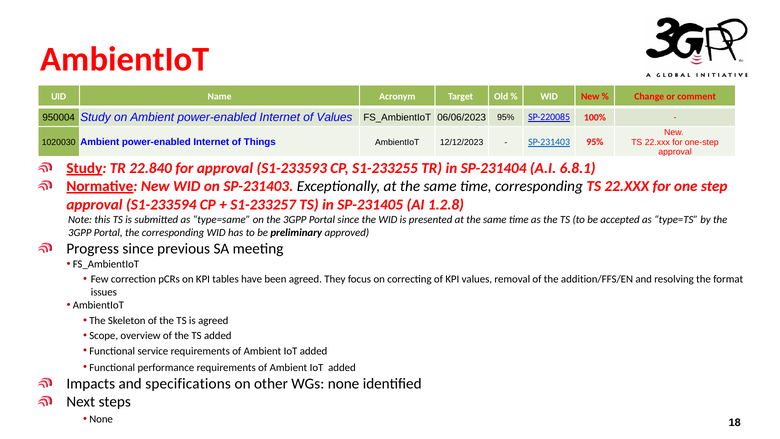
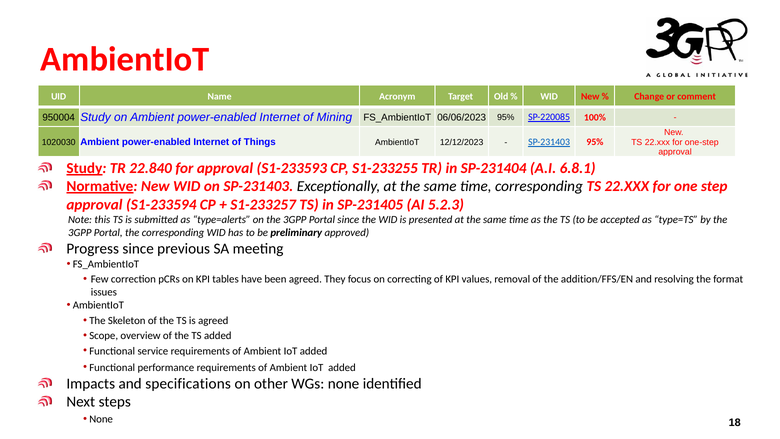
of Values: Values -> Mining (334, 117)
1.2.8: 1.2.8 -> 5.2.3 (446, 204)
type=same: type=same -> type=alerts (222, 220)
